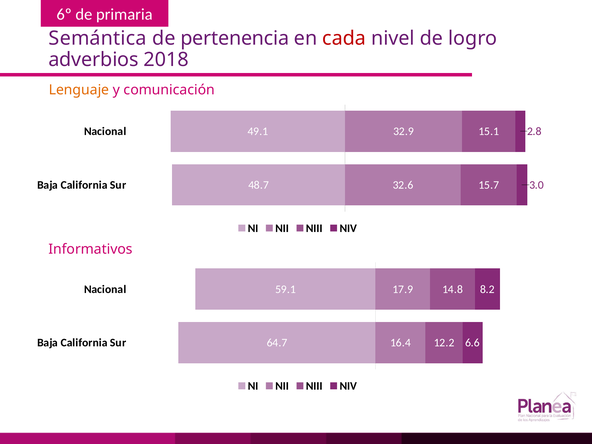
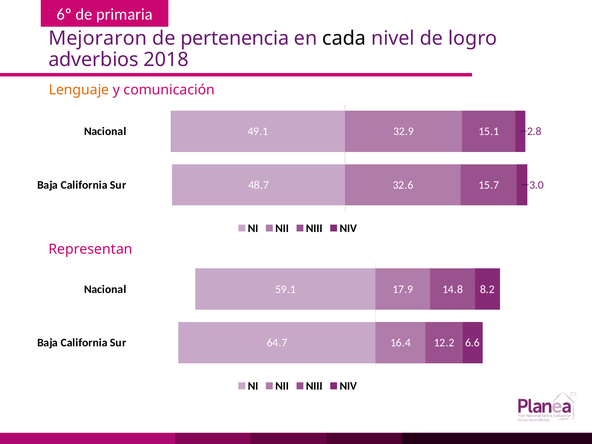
Semántica: Semántica -> Mejoraron (98, 38)
cada colour: red -> black (344, 38)
Informativos: Informativos -> Representan (90, 249)
